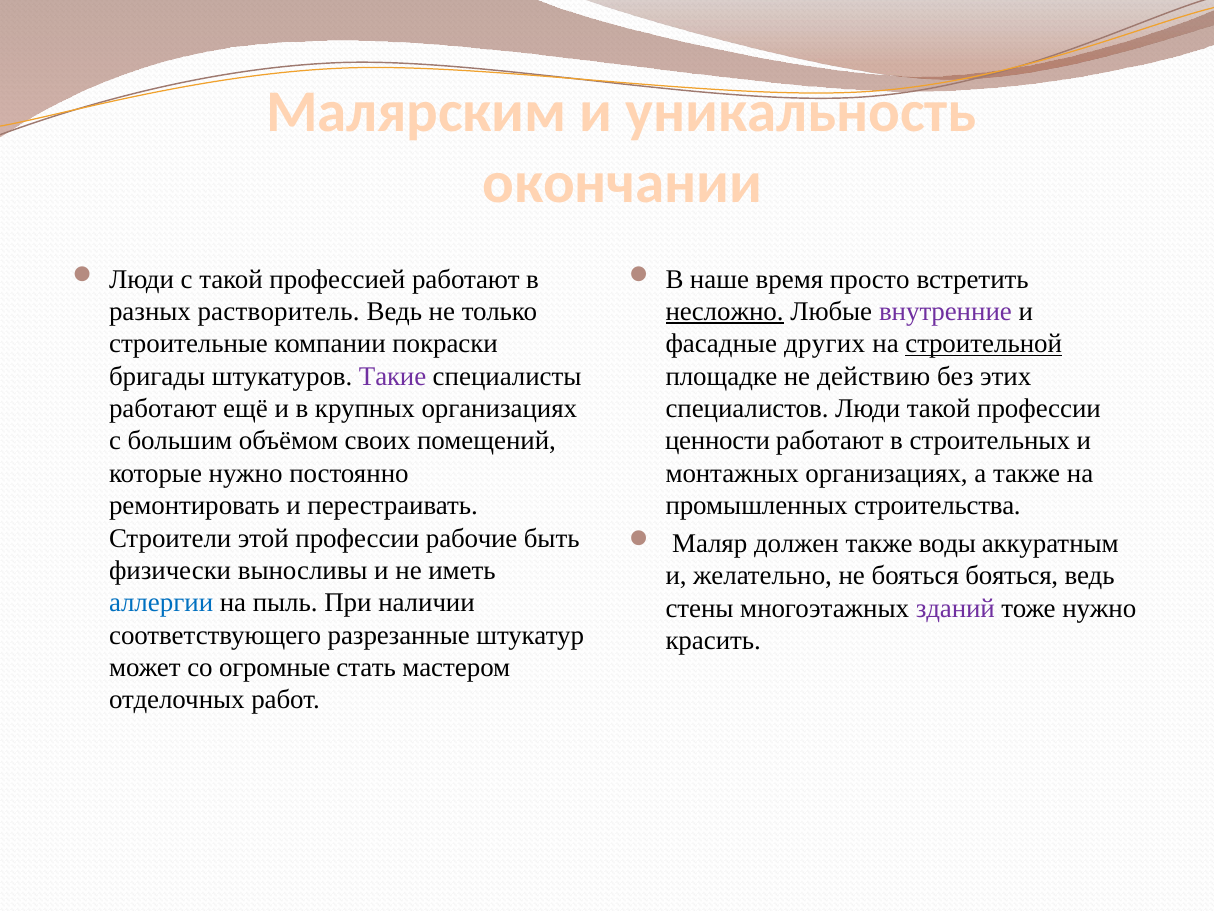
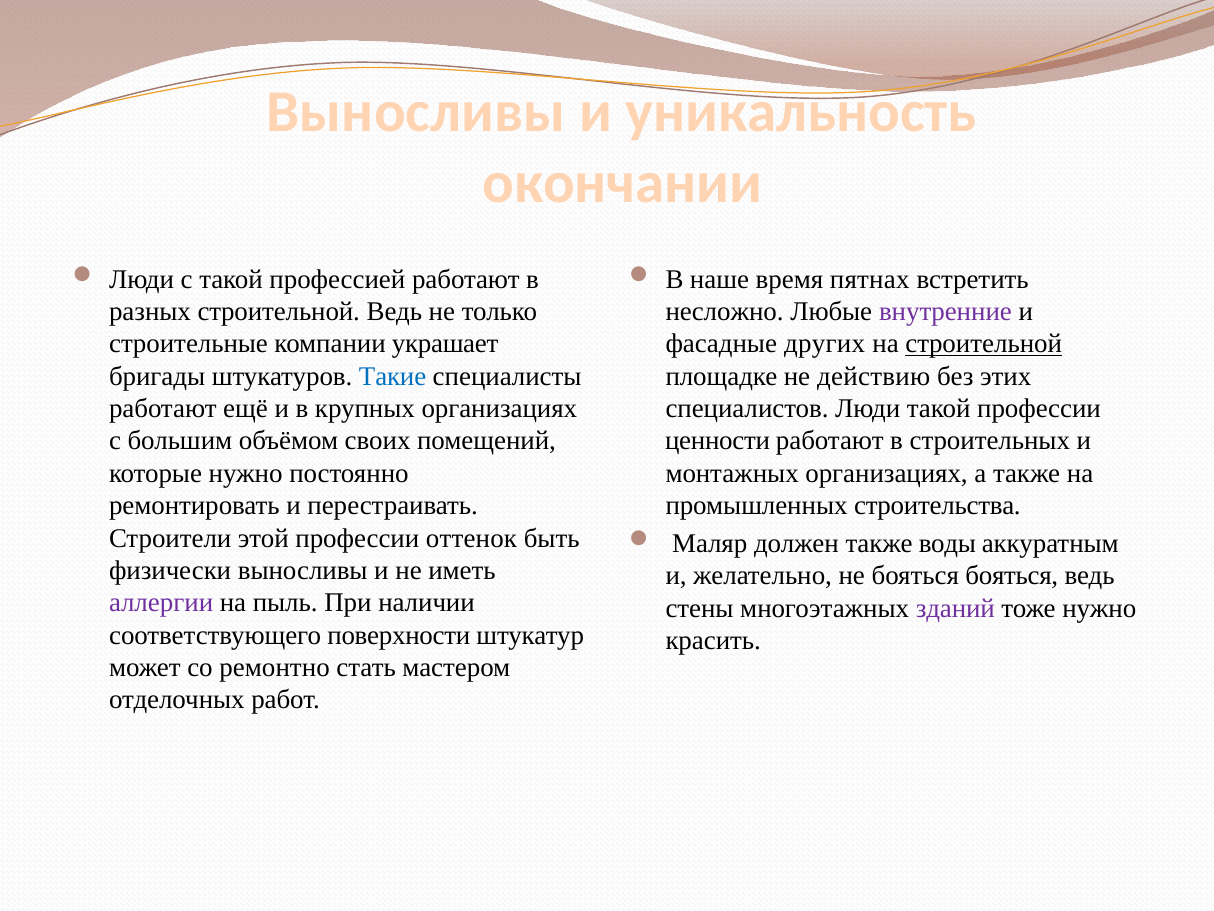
Малярским: Малярским -> Выносливы (416, 112)
просто: просто -> пятнах (870, 279)
разных растворитель: растворитель -> строительной (279, 311)
несложно underline: present -> none (725, 311)
покраски: покраски -> украшает (445, 344)
Такие colour: purple -> blue (393, 376)
рабочие: рабочие -> оттенок (472, 538)
аллергии colour: blue -> purple (161, 603)
разрезанные: разрезанные -> поверхности (399, 635)
огромные: огромные -> ремонтно (275, 667)
